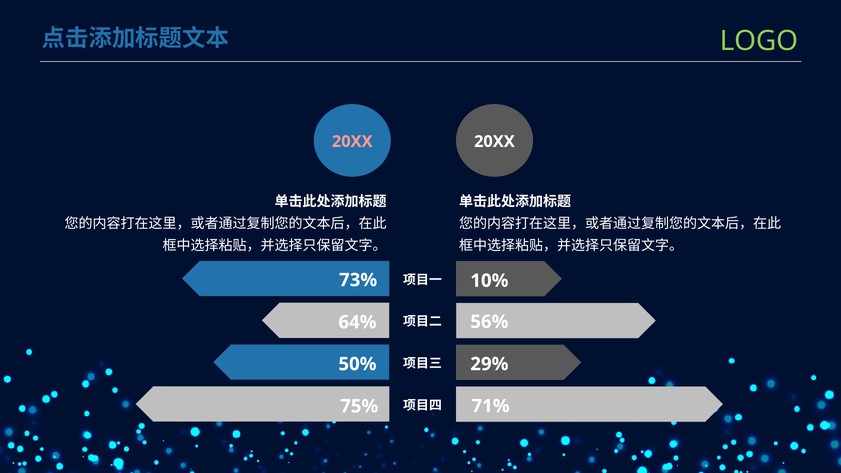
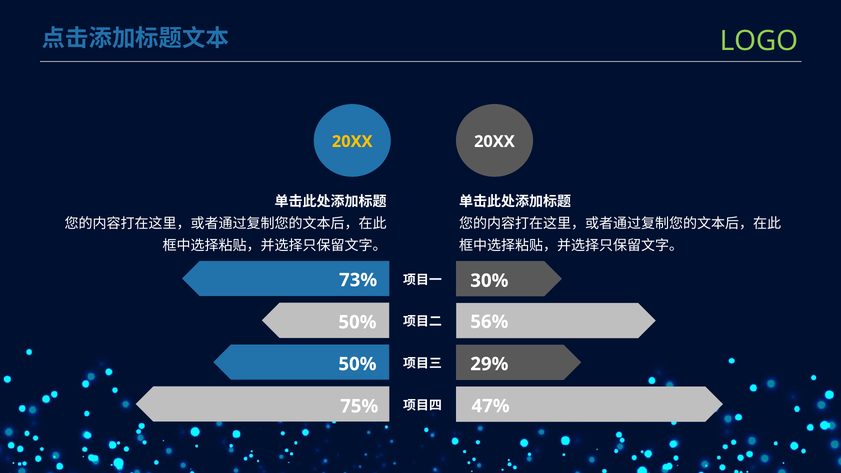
20XX colour: pink -> yellow (352, 142)
10%: 10% -> 30% (489, 281)
64%: 64% -> 50% (357, 322)
71%: 71% -> 47% (491, 406)
